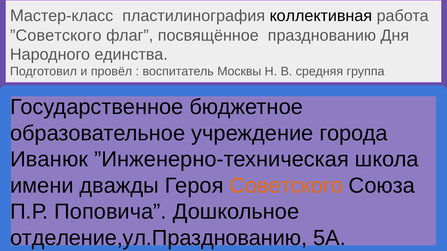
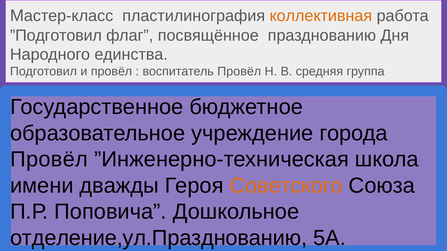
коллективная colour: black -> orange (321, 16)
”Советского: ”Советского -> ”Подготовил (56, 35)
воспитатель Москвы: Москвы -> Провёл (239, 72)
Иванюк: Иванюк -> Провёл (49, 160)
